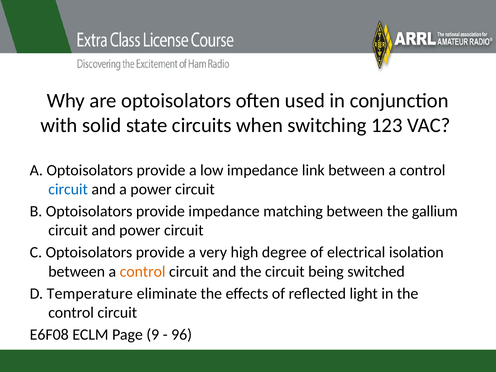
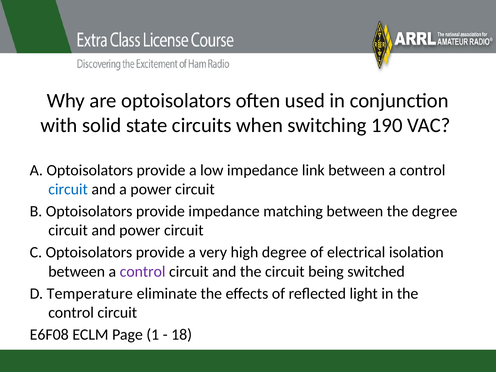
123: 123 -> 190 (387, 125)
the gallium: gallium -> degree (435, 211)
control colour: orange -> purple (143, 271)
9: 9 -> 1 (153, 335)
96: 96 -> 18 (182, 335)
